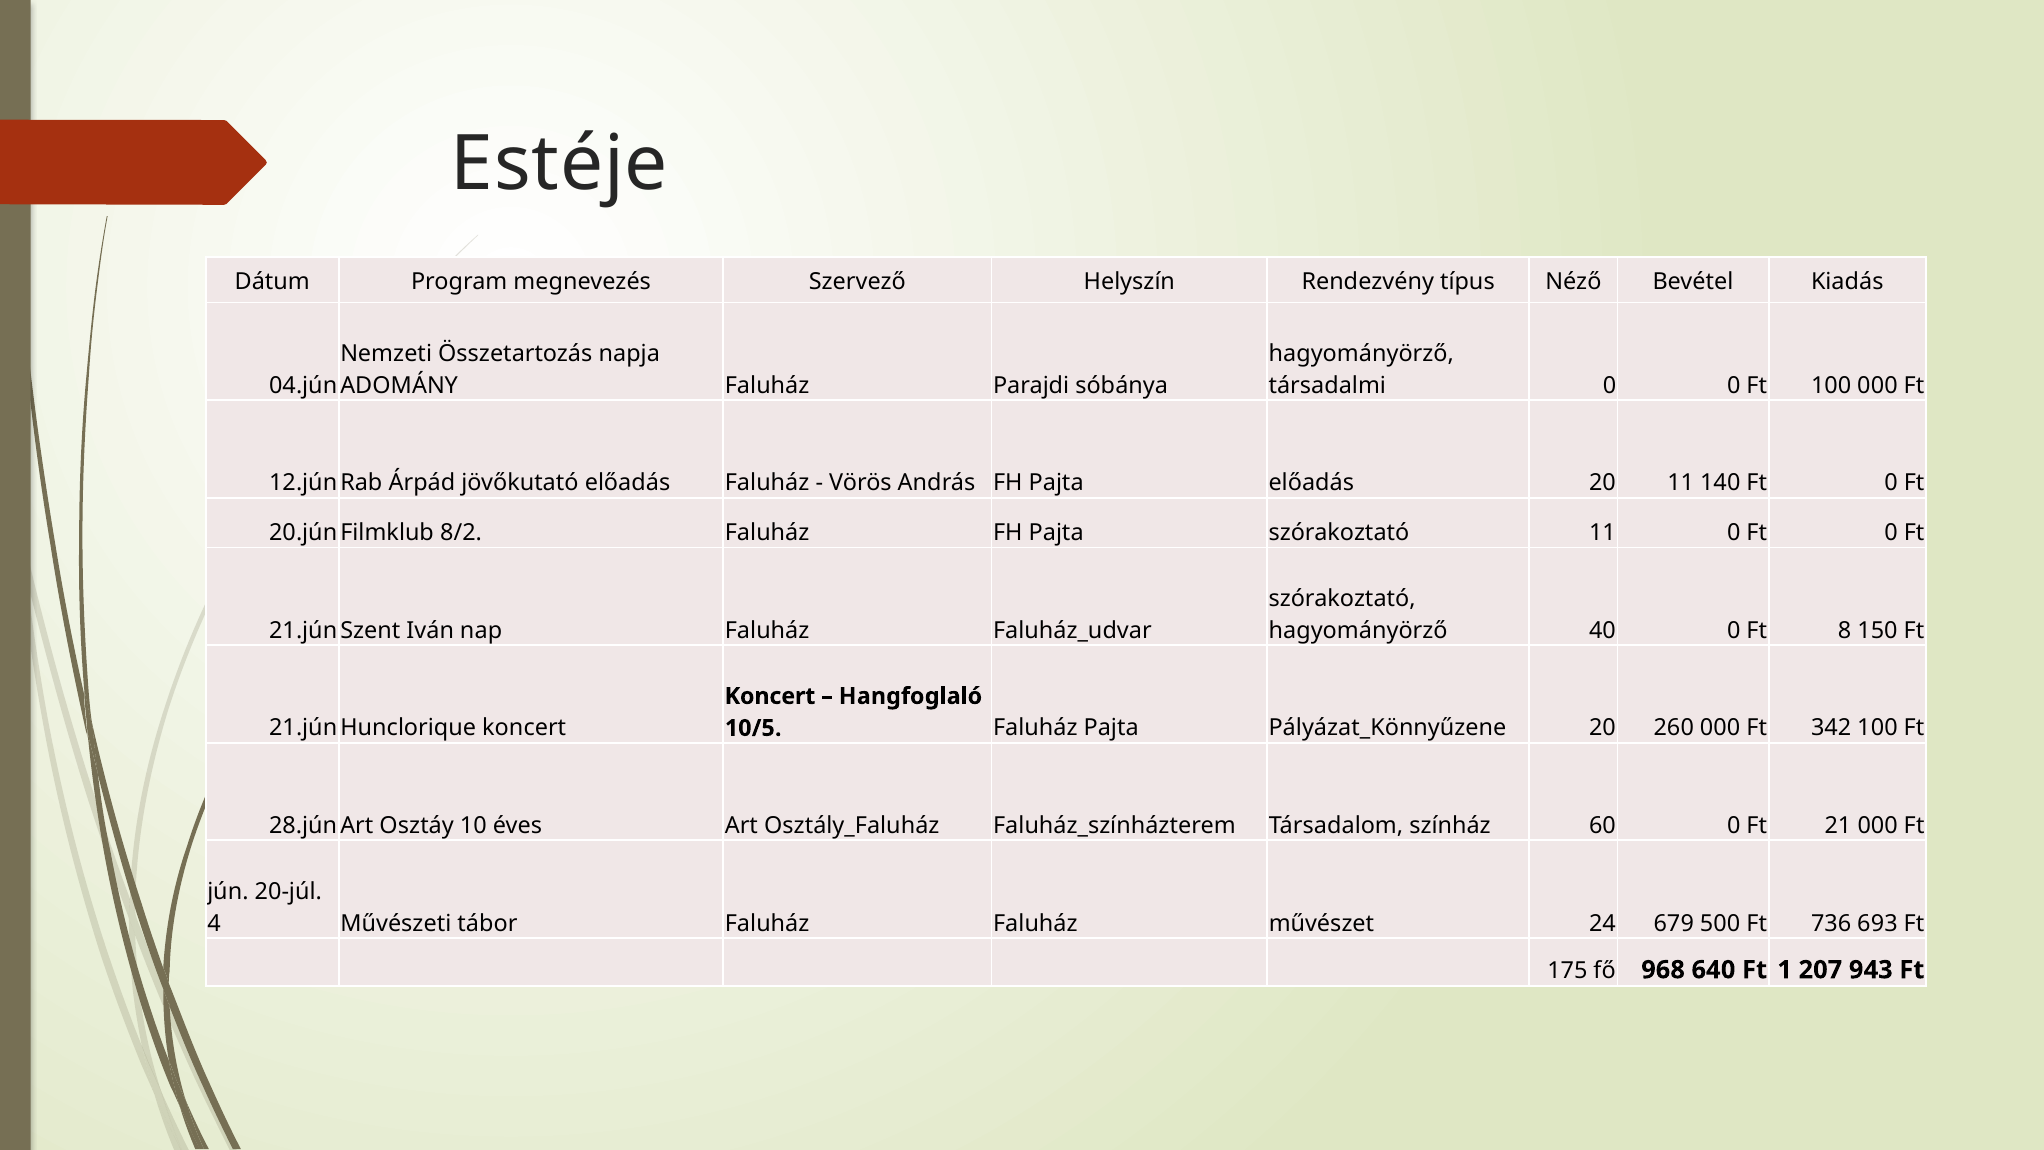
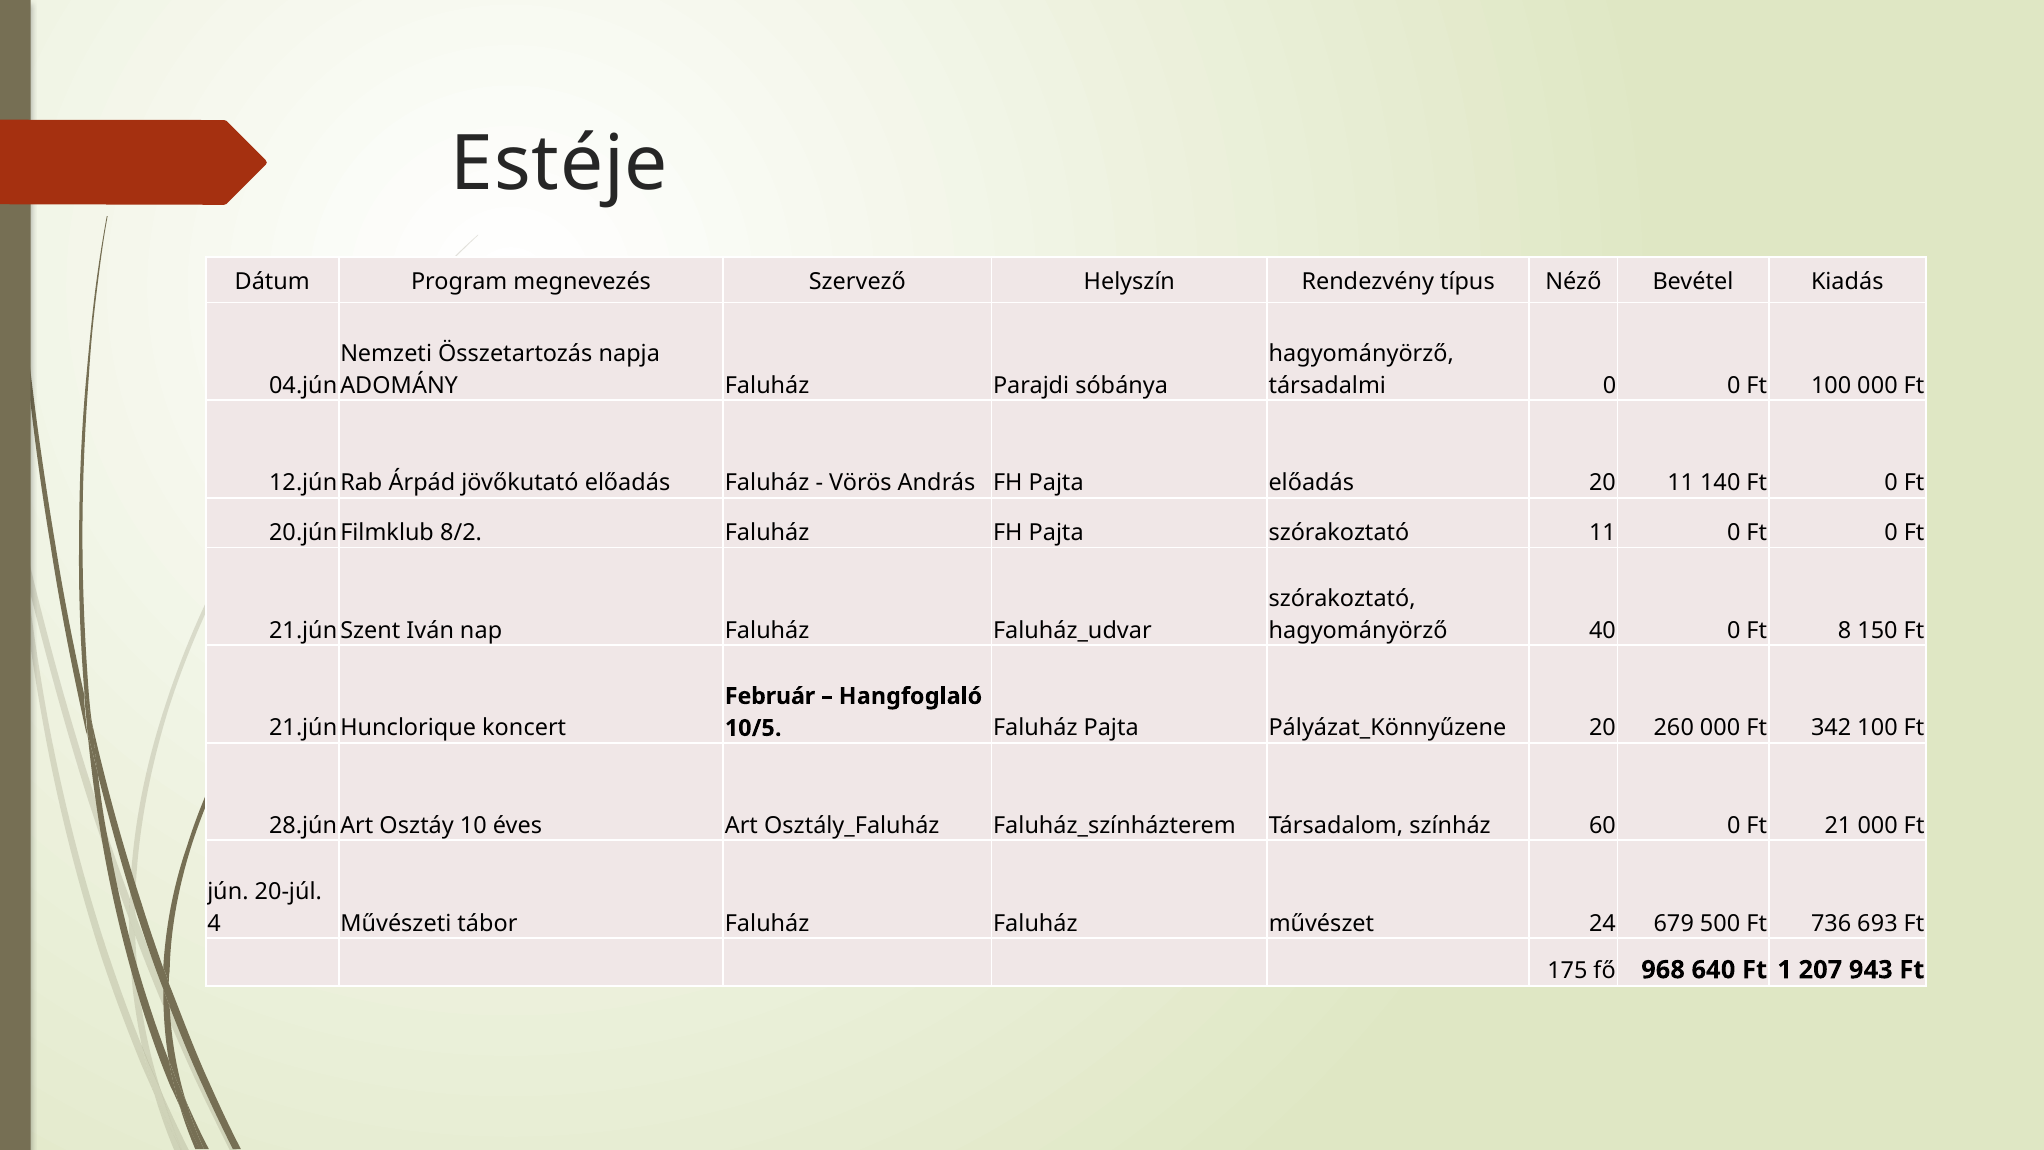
Koncert: Koncert -> Február (770, 696)
